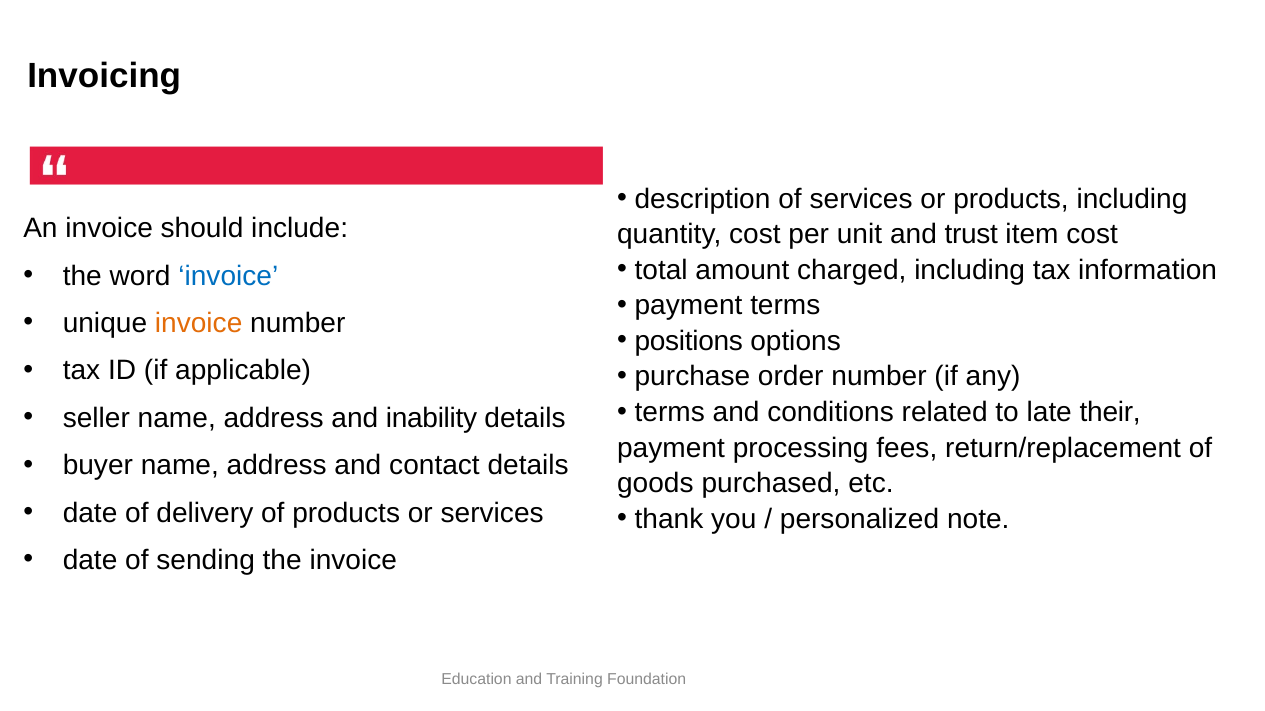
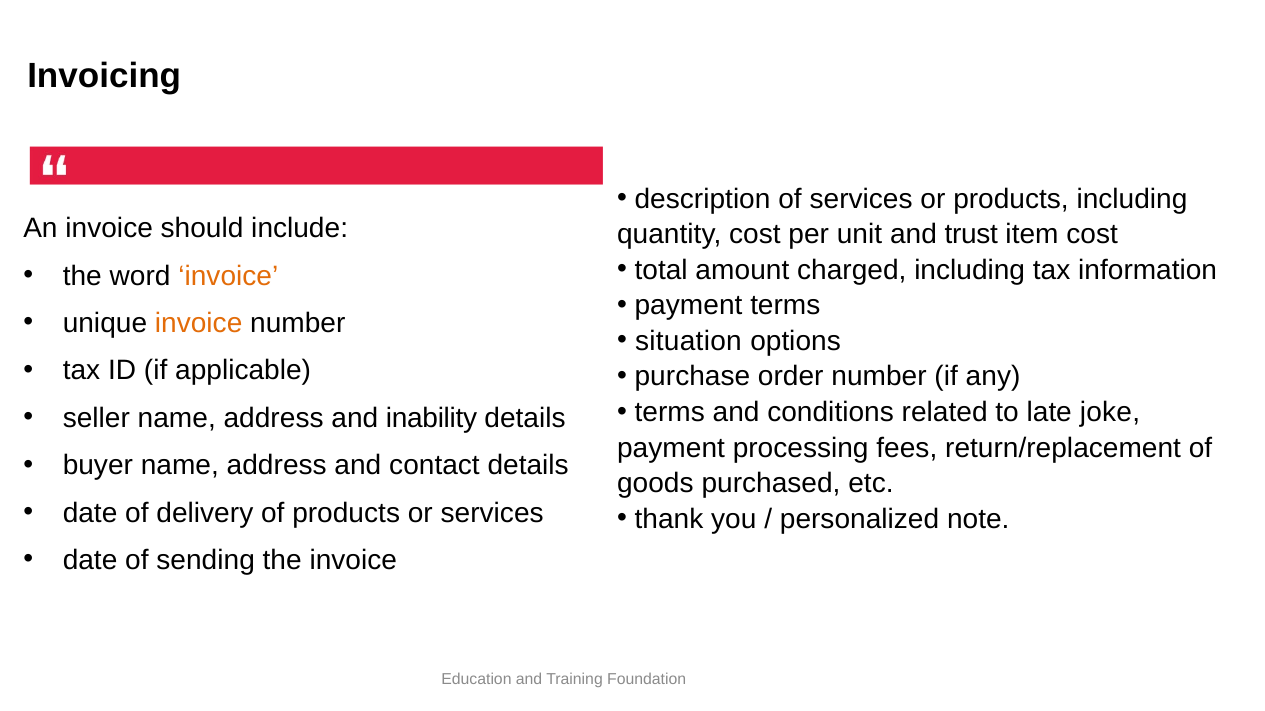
invoice colour: blue -> orange (228, 276)
positions: positions -> situation (688, 341)
their: their -> joke (1110, 413)
